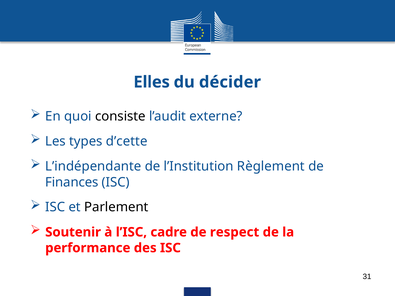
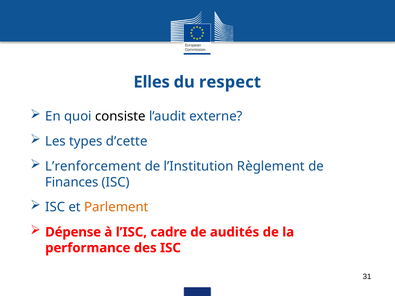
décider: décider -> respect (230, 82)
L’indépendante: L’indépendante -> L’renforcement (93, 167)
Parlement colour: black -> orange (116, 207)
Soutenir: Soutenir -> Dépense (73, 232)
respect: respect -> audités (235, 232)
